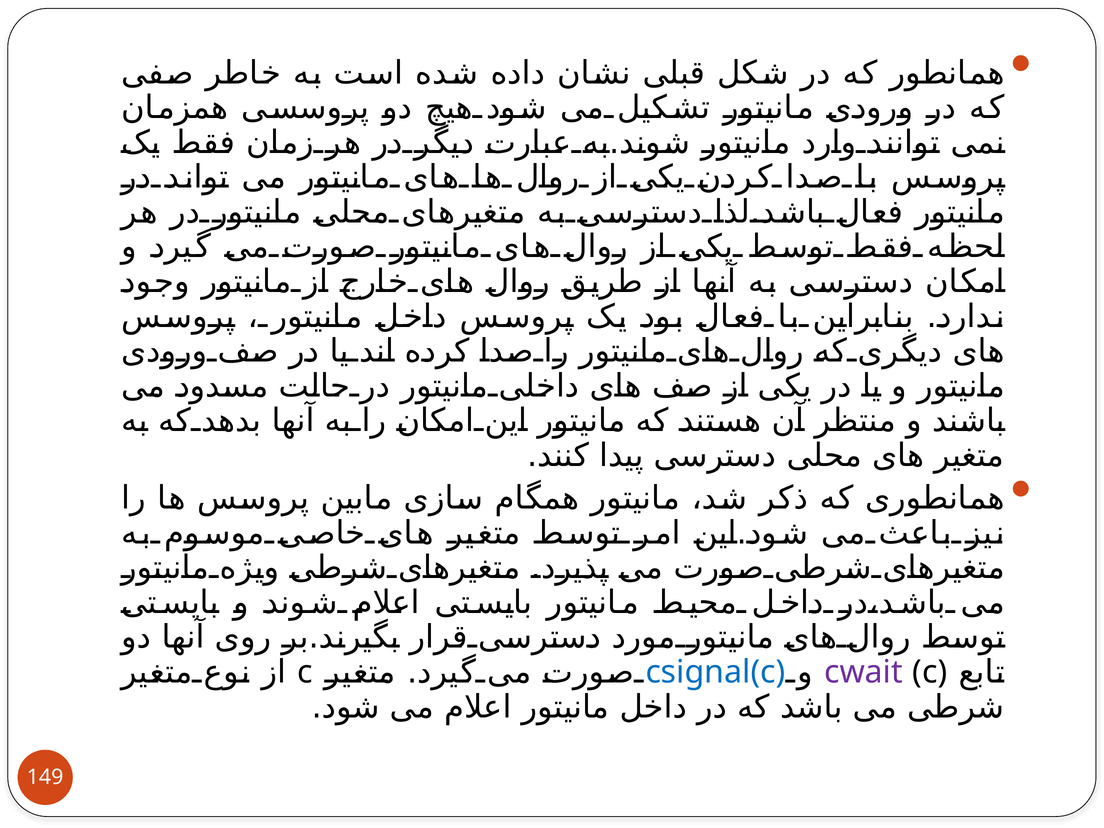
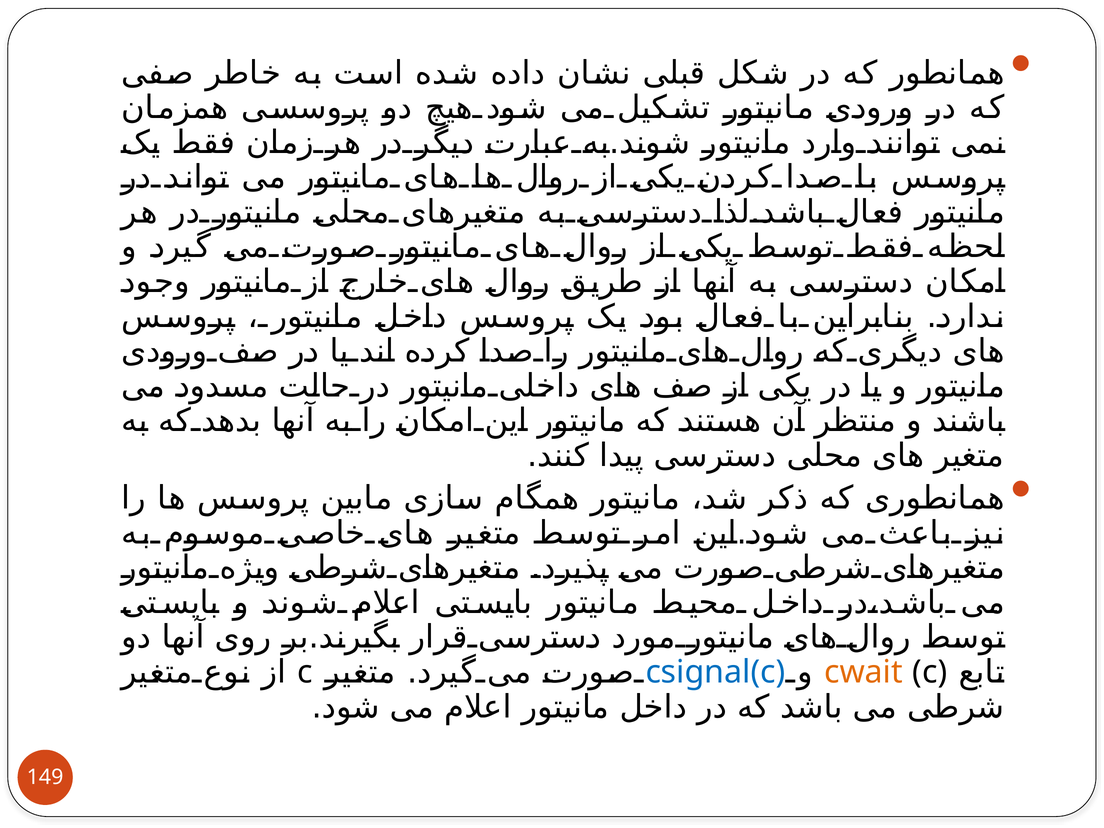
cwait colour: purple -> orange (863, 672)
